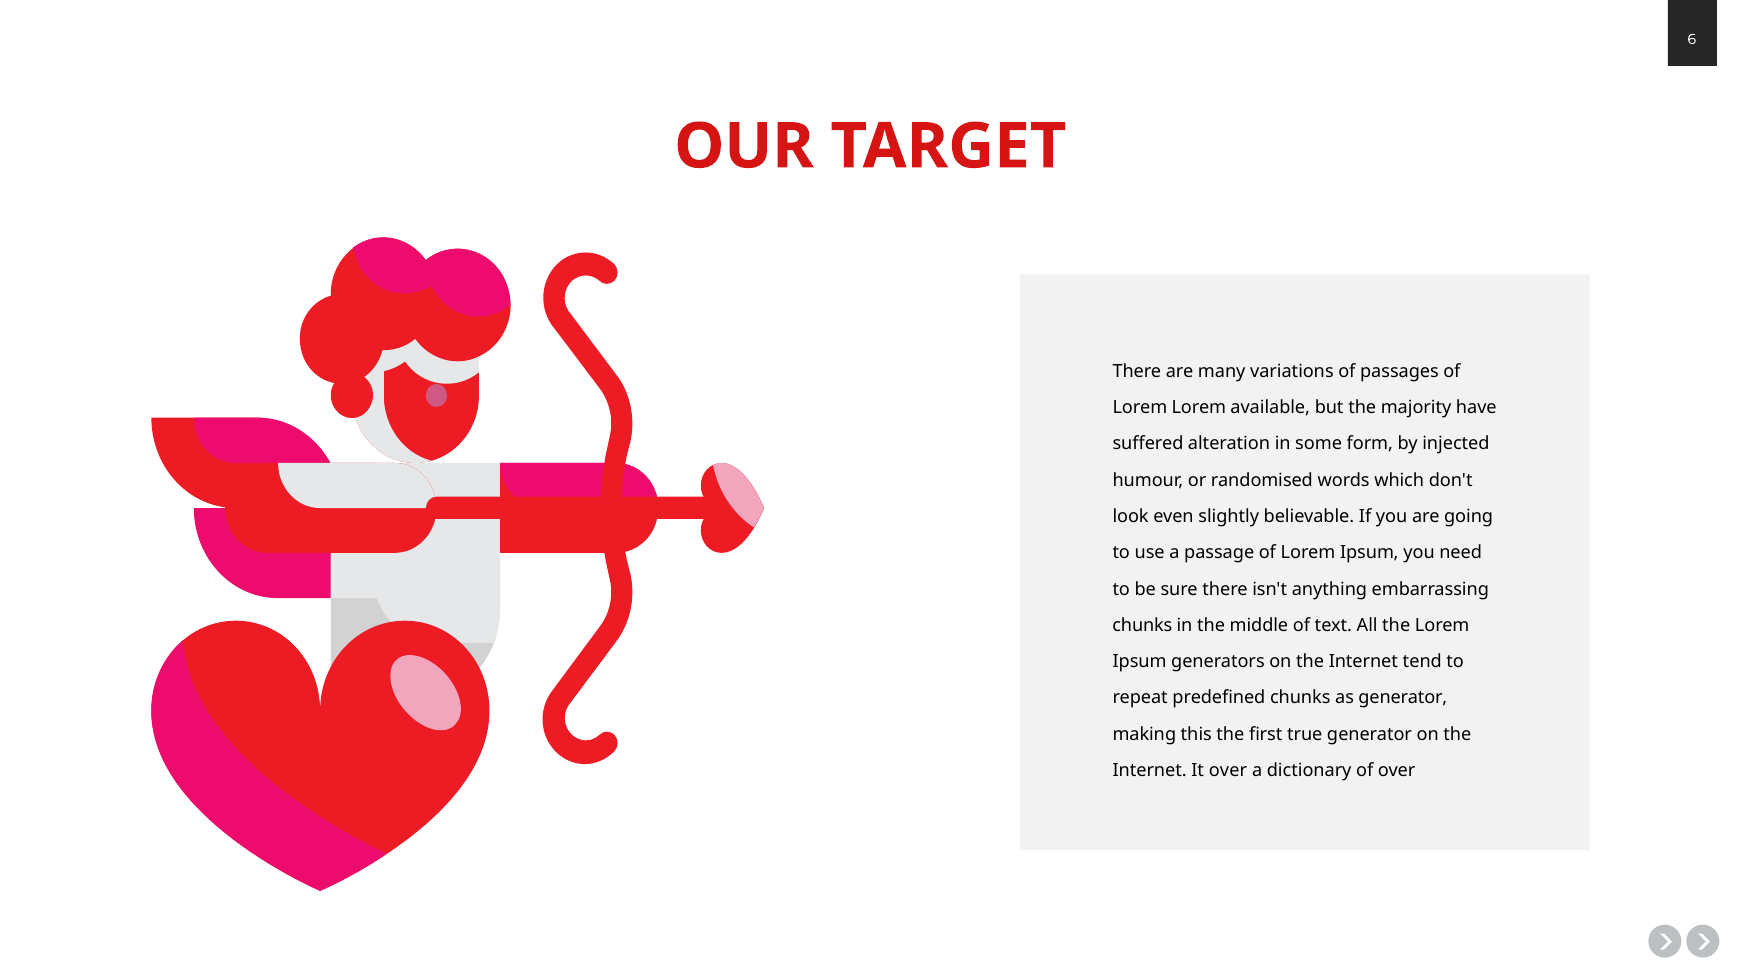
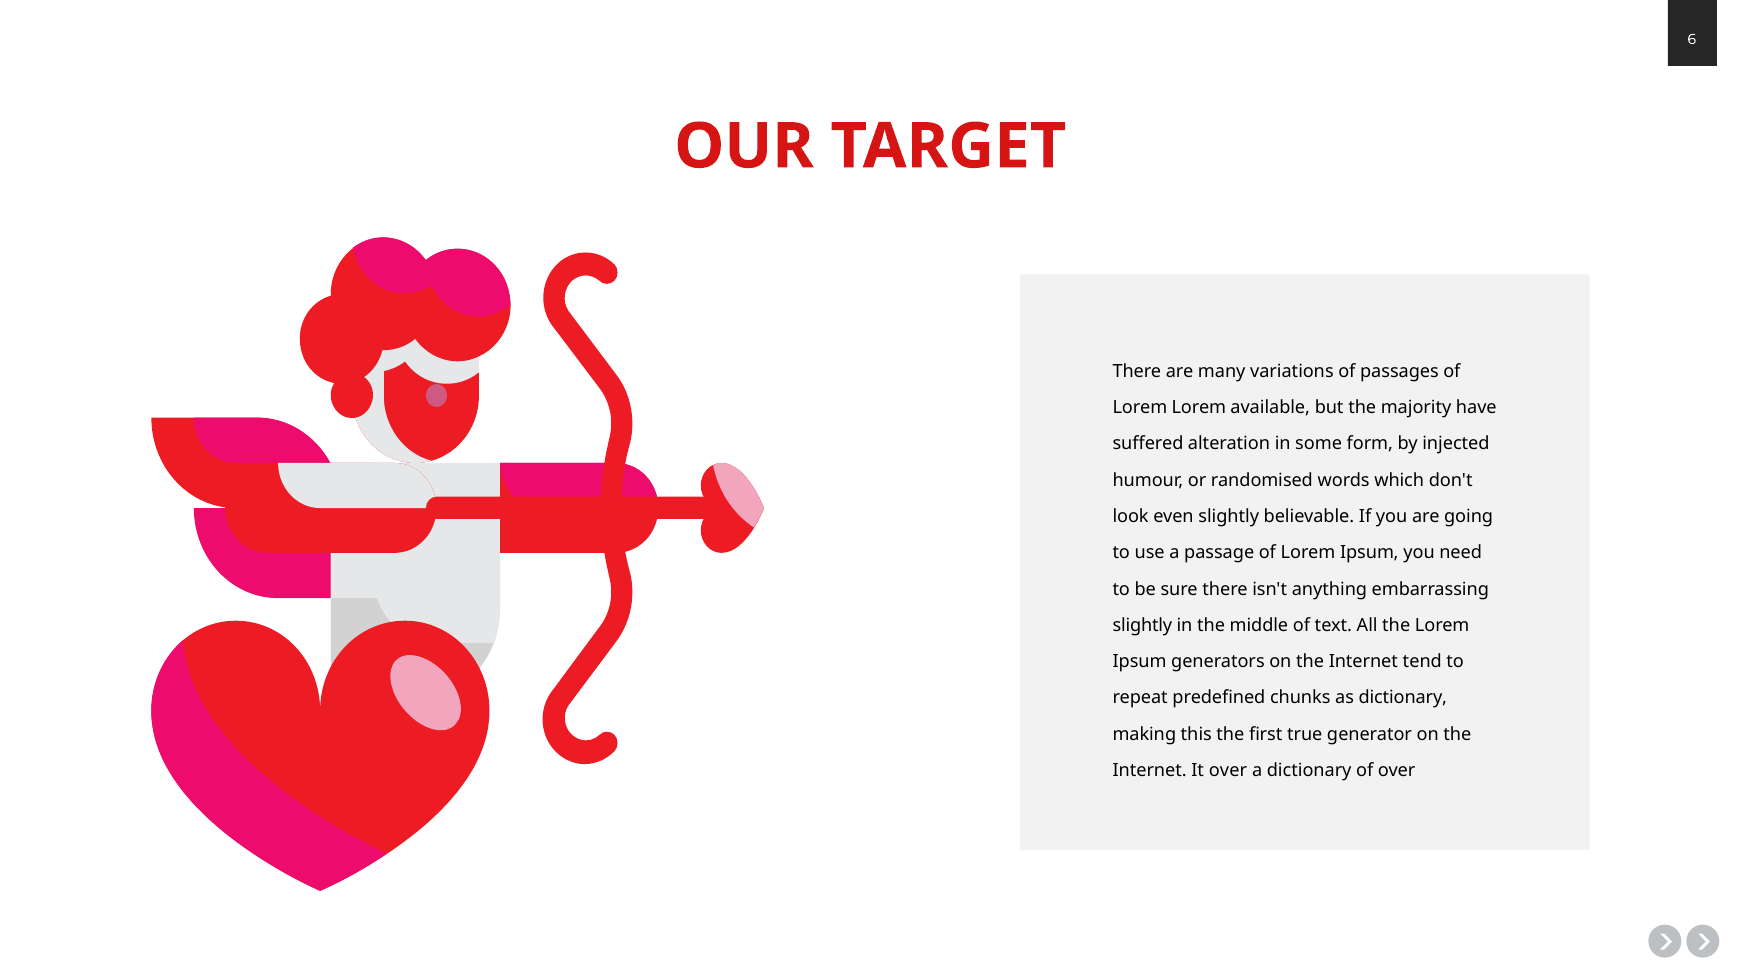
chunks: chunks -> slightly (1142, 626)
as generator: generator -> dictionary (1403, 698)
